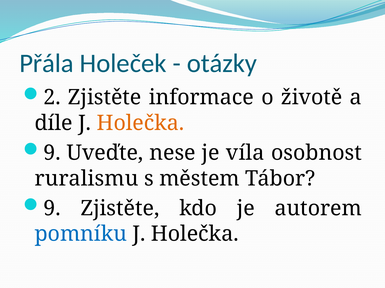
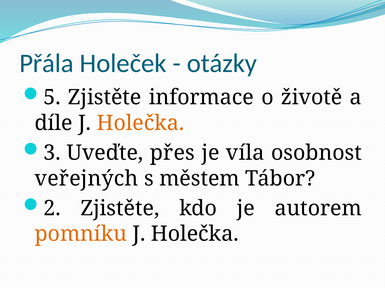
2: 2 -> 5 (52, 98)
9: 9 -> 3 (52, 153)
nese: nese -> přes (172, 153)
ruralismu: ruralismu -> veřejných (86, 179)
9: 9 -> 2 (52, 209)
pomníku colour: blue -> orange (81, 235)
